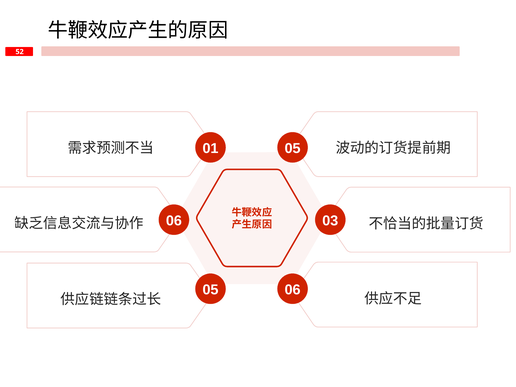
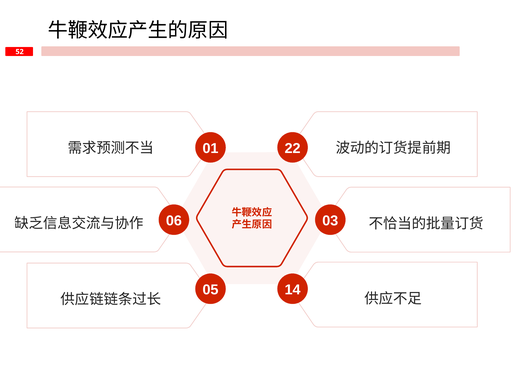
01 05: 05 -> 22 (293, 148)
05 06: 06 -> 14 (293, 290)
